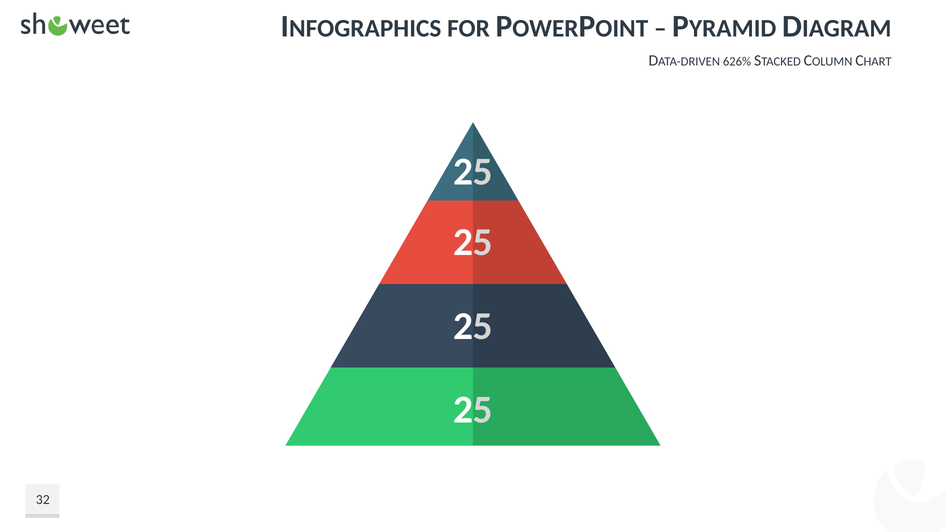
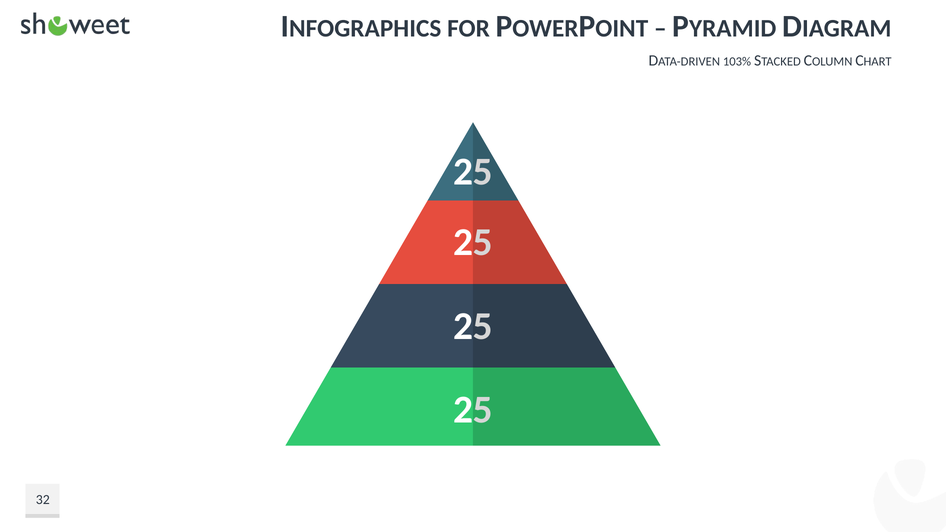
626%: 626% -> 103% (737, 61)
